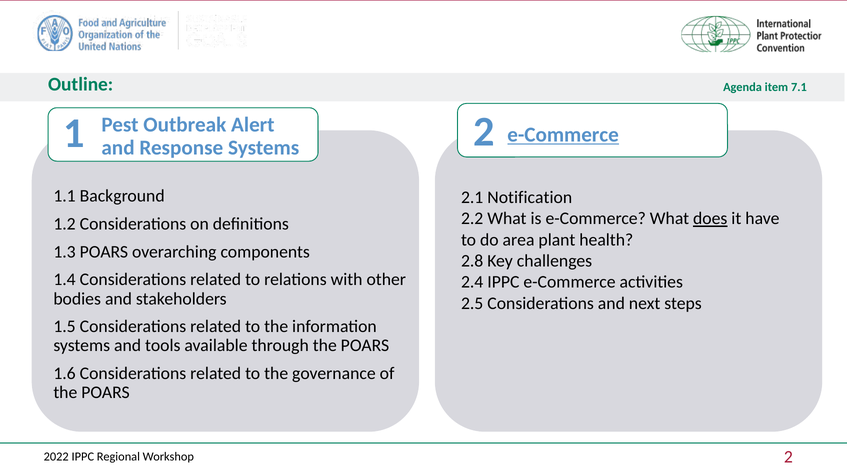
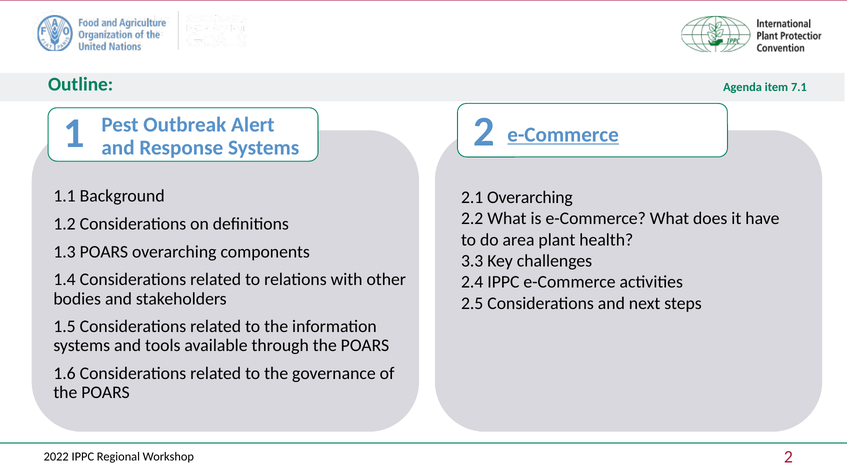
2.1 Notification: Notification -> Overarching (530, 198)
does underline: present -> none (710, 219)
2.8: 2.8 -> 3.3 (472, 261)
